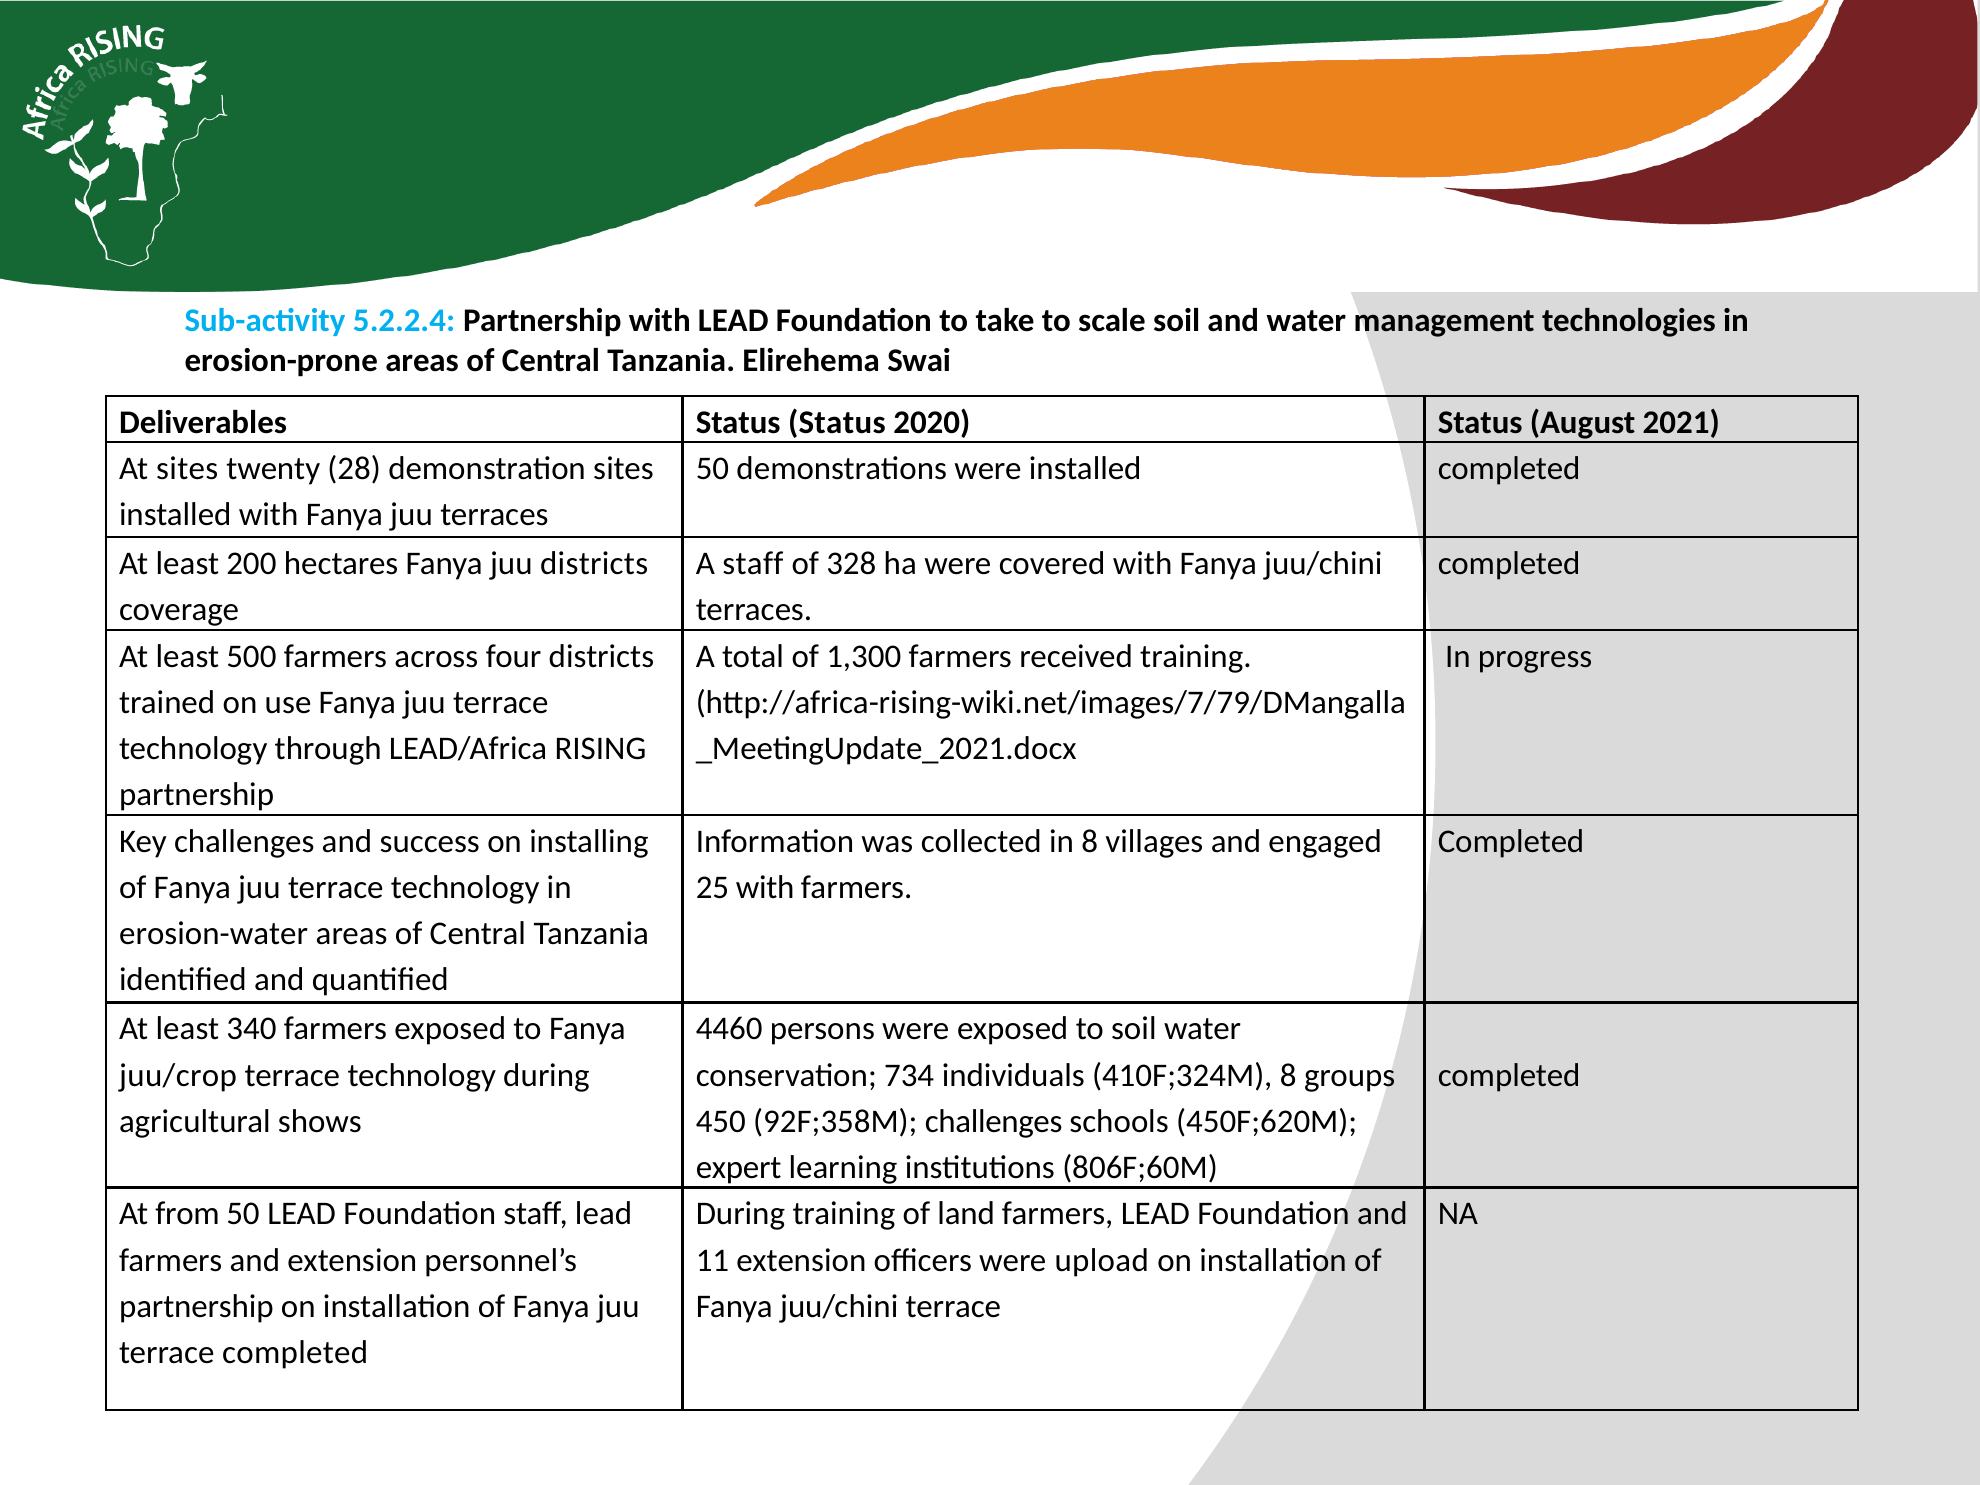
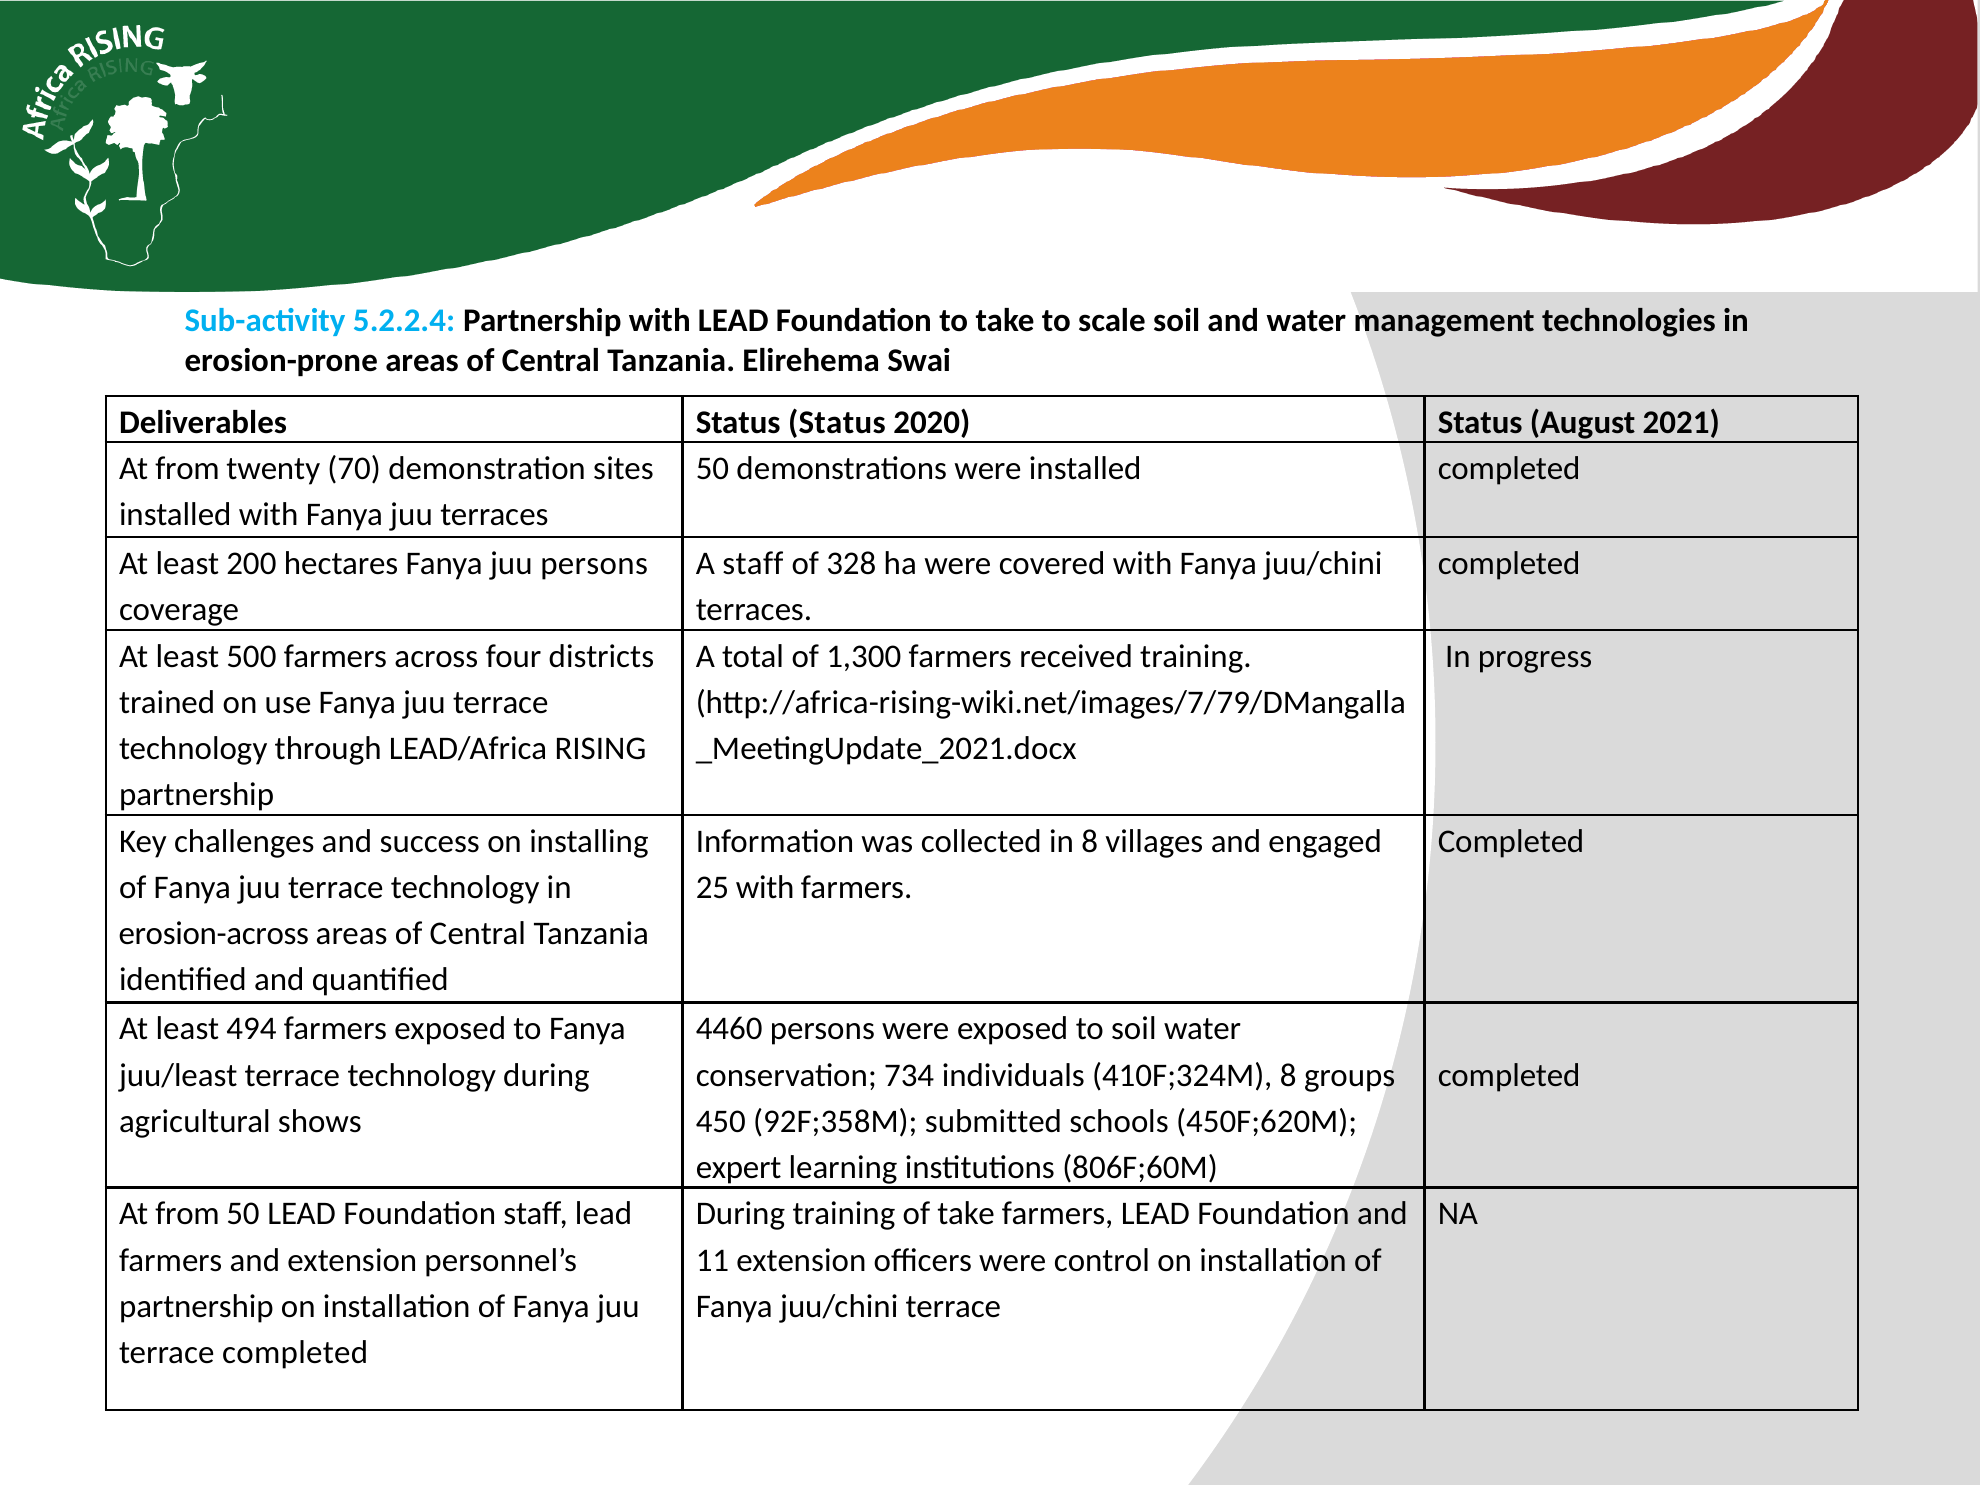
sites: sites -> from (188, 469)
28: 28 -> 70 (354, 469)
juu districts: districts -> persons (594, 564)
erosion-water: erosion-water -> erosion-across (214, 934)
340: 340 -> 494 (251, 1029)
juu/crop: juu/crop -> juu/least (178, 1075)
92F;358M challenges: challenges -> submitted (993, 1122)
of land: land -> take (966, 1214)
upload: upload -> control (1102, 1260)
